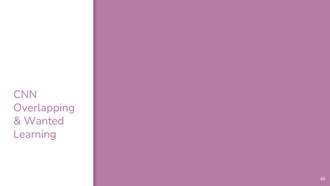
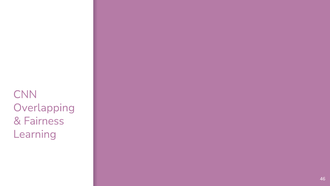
Wanted: Wanted -> Fairness (44, 121)
